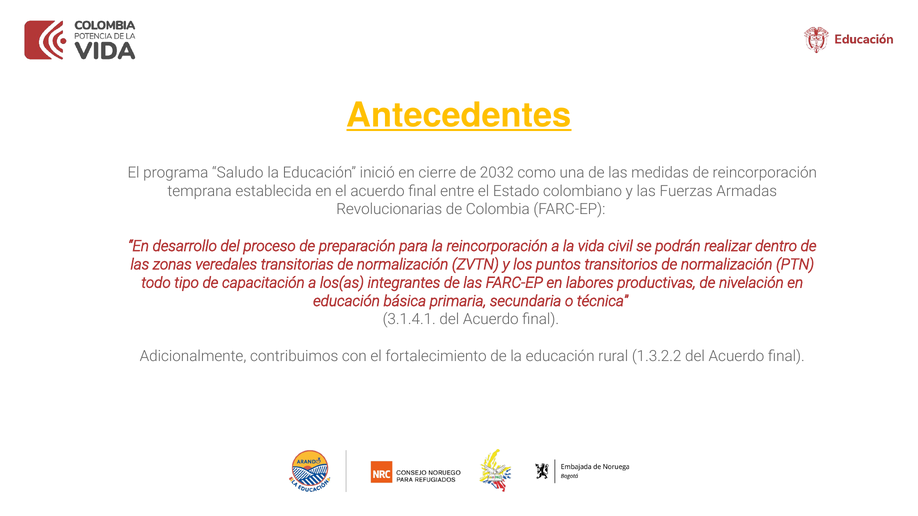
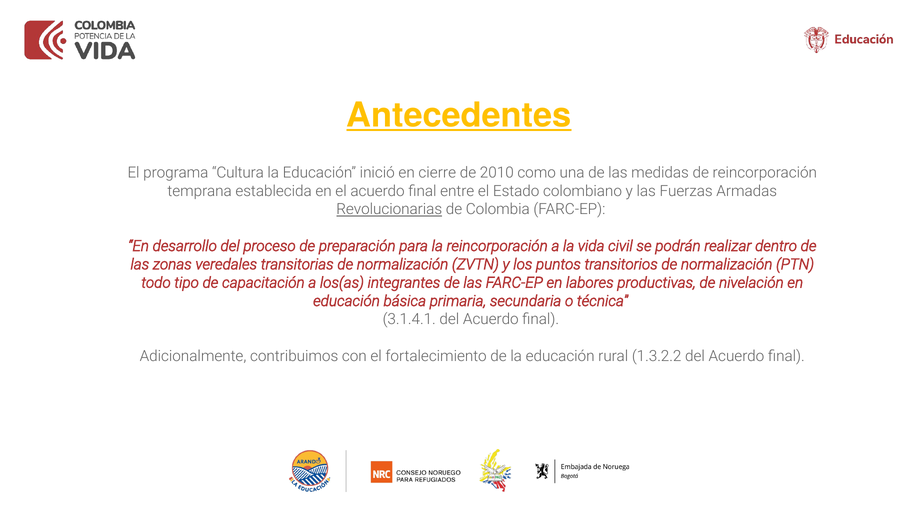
Saludo: Saludo -> Cultura (238, 173)
2032: 2032 -> 2010 (497, 173)
Revolucionarias underline: none -> present (389, 209)
